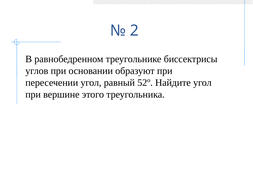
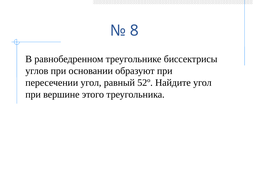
2: 2 -> 8 (134, 31)
